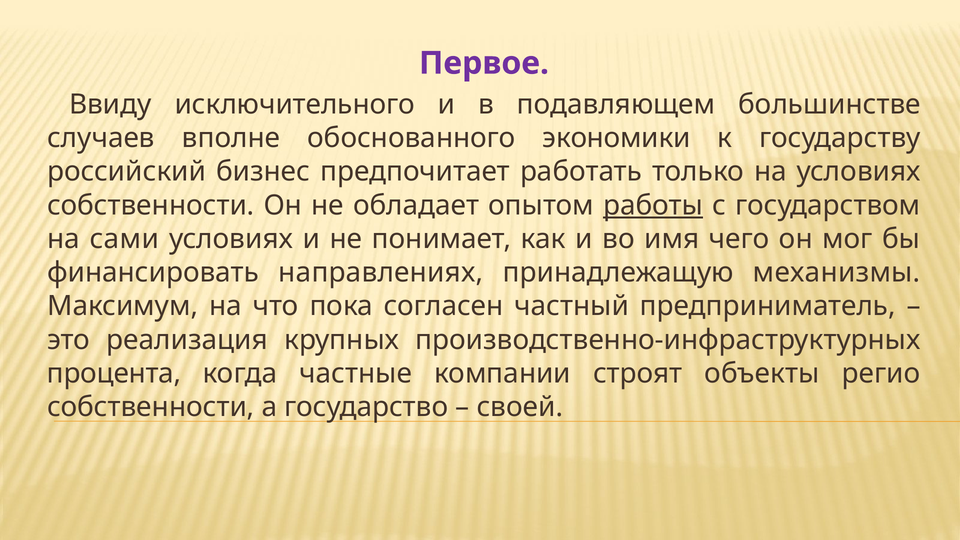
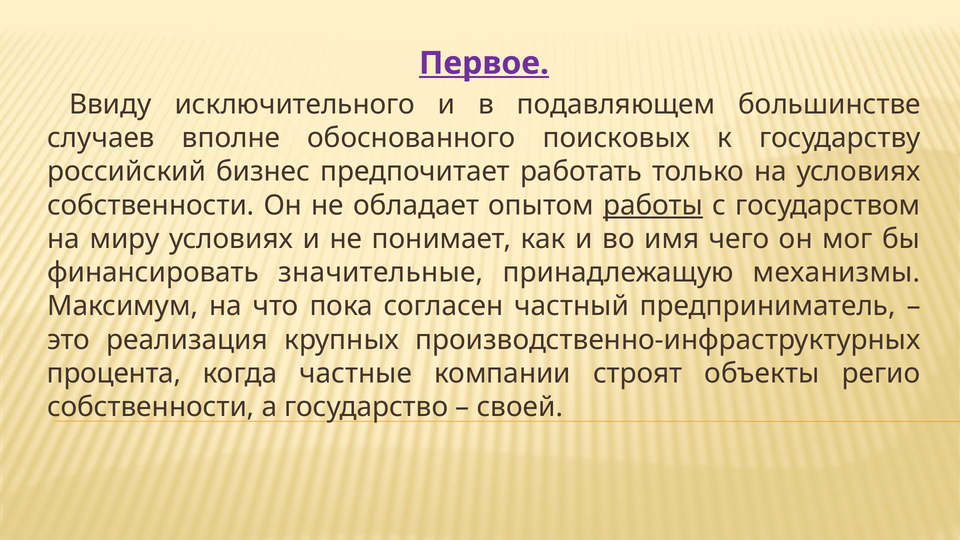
Первое underline: none -> present (484, 63)
экономики: экономики -> поисковых (616, 138)
сами: сами -> миру (125, 239)
направлениях: направлениях -> значительные (381, 273)
